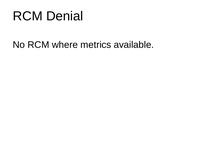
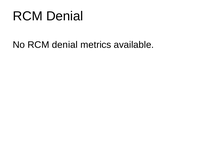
No RCM where: where -> denial (65, 45)
